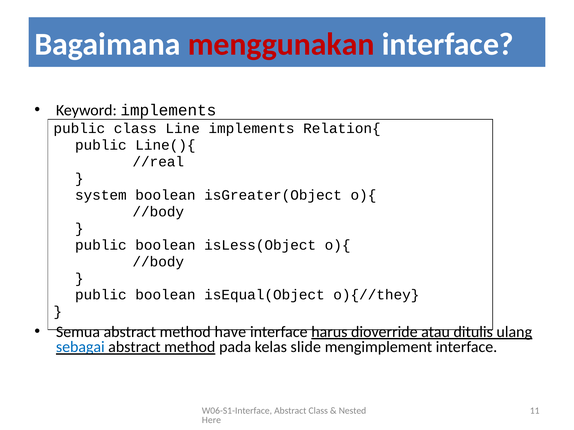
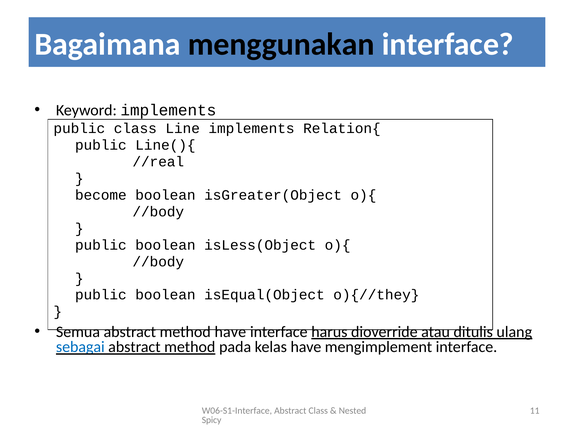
menggunakan colour: red -> black (281, 44)
system: system -> become (101, 195)
kelas slide: slide -> have (306, 347)
Here: Here -> Spicy (212, 421)
